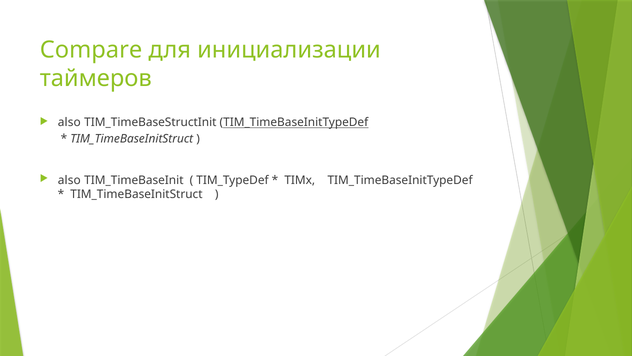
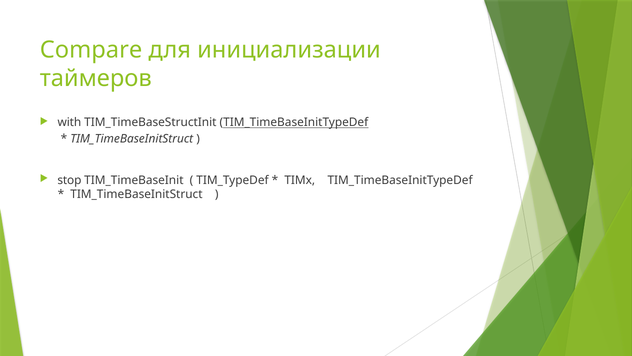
also: also -> with (69, 122)
also: also -> stop (69, 180)
